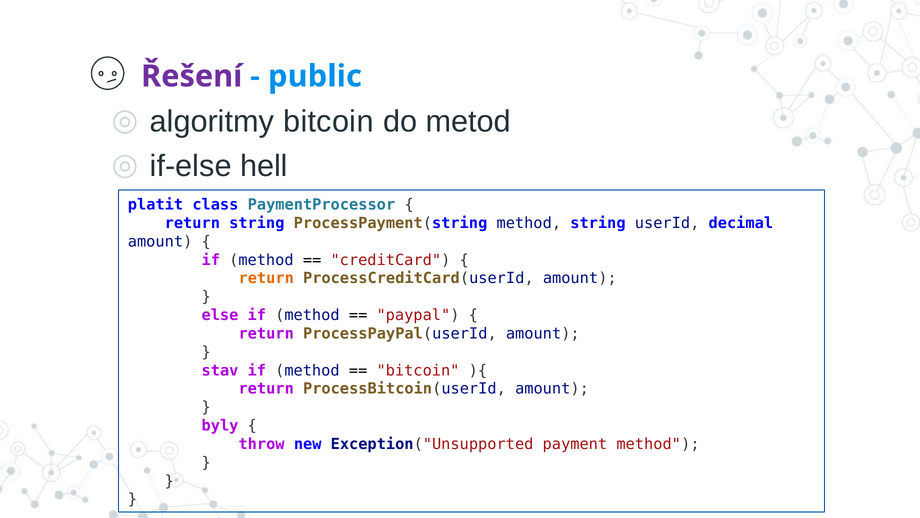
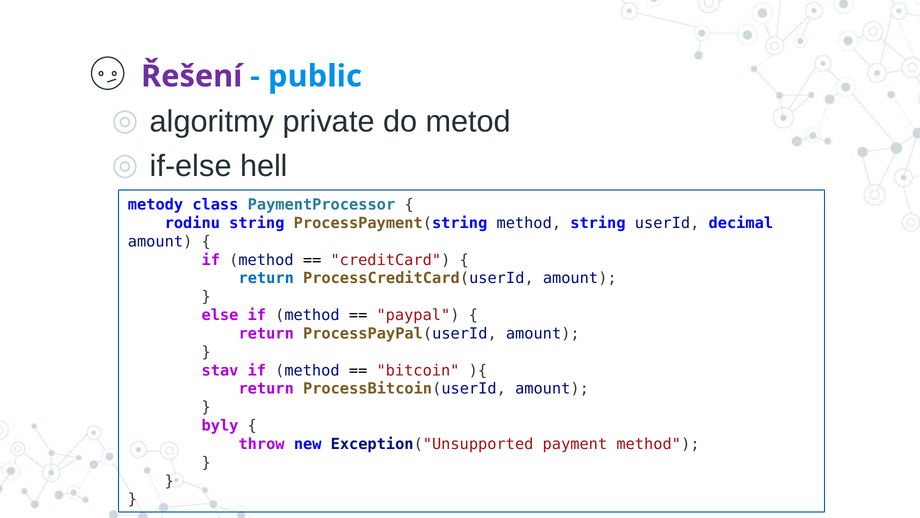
algoritmy bitcoin: bitcoin -> private (329, 122)
platit: platit -> metody (156, 205)
return: return -> rodinu (192, 223)
return colour: orange -> blue (266, 278)
